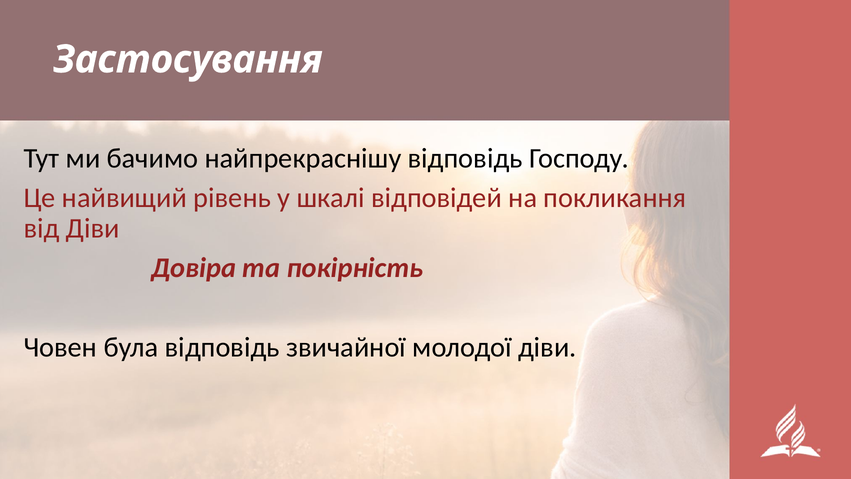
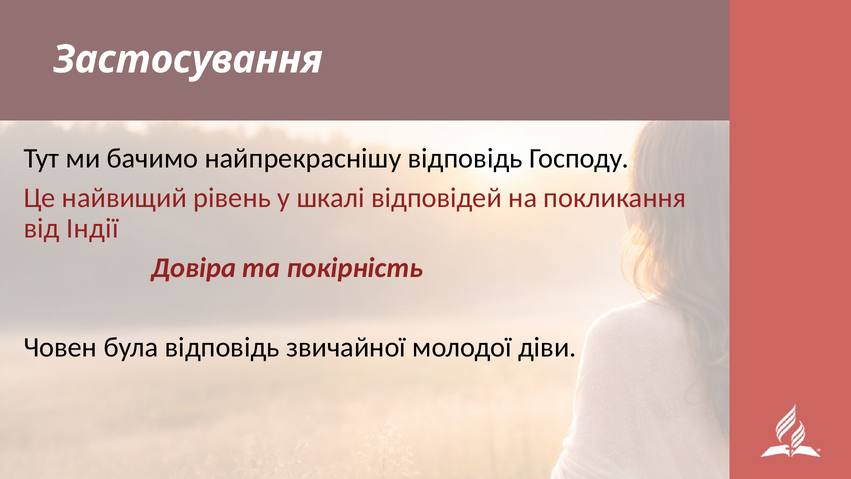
від Діви: Діви -> Індії (93, 228)
